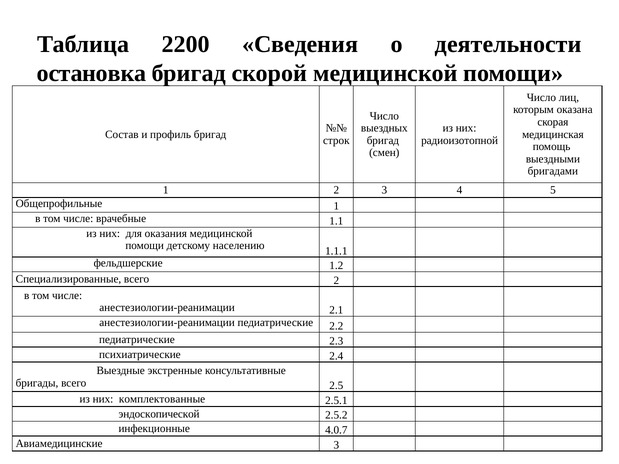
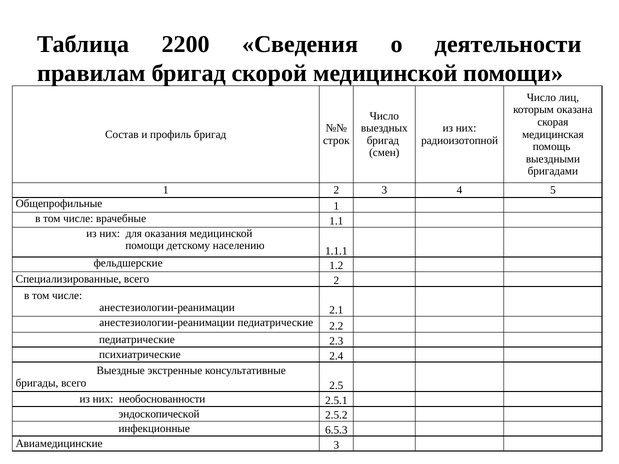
остановка: остановка -> правилам (91, 73)
комплектованные: комплектованные -> необоснованности (162, 399)
4.0.7: 4.0.7 -> 6.5.3 (336, 430)
